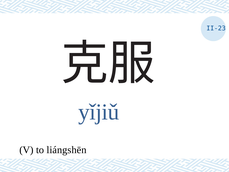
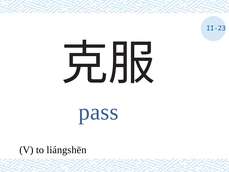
yǐjiǔ: yǐjiǔ -> pass (98, 112)
